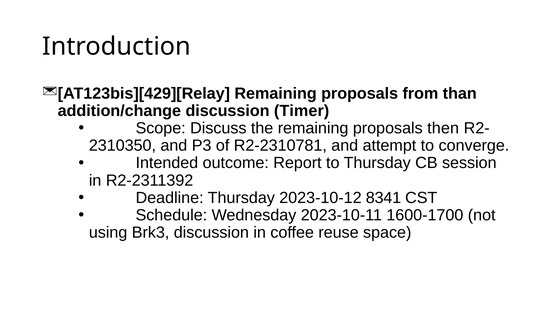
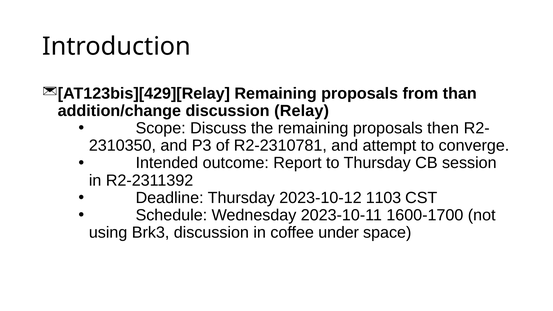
Timer: Timer -> Relay (302, 111)
8341: 8341 -> 1103 (383, 198)
reuse: reuse -> under (339, 233)
